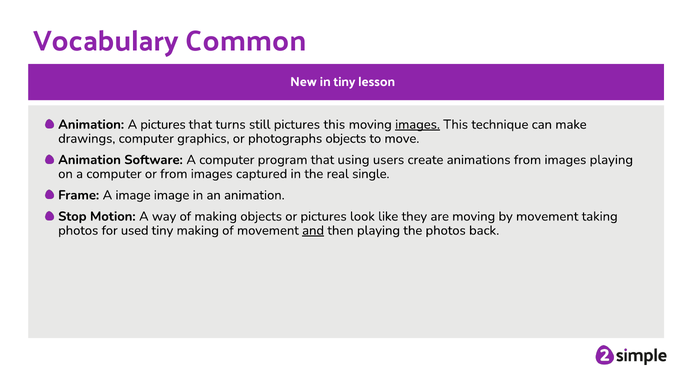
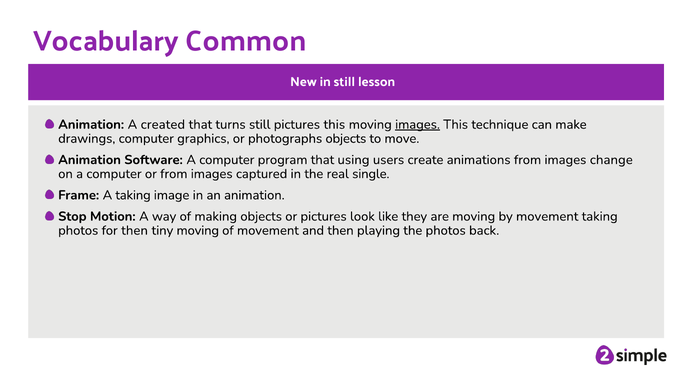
in tiny: tiny -> still (344, 82)
A pictures: pictures -> created (163, 125)
images playing: playing -> change (611, 160)
A image: image -> taking (133, 195)
for used: used -> then (135, 231)
tiny making: making -> moving (198, 231)
and underline: present -> none (313, 231)
